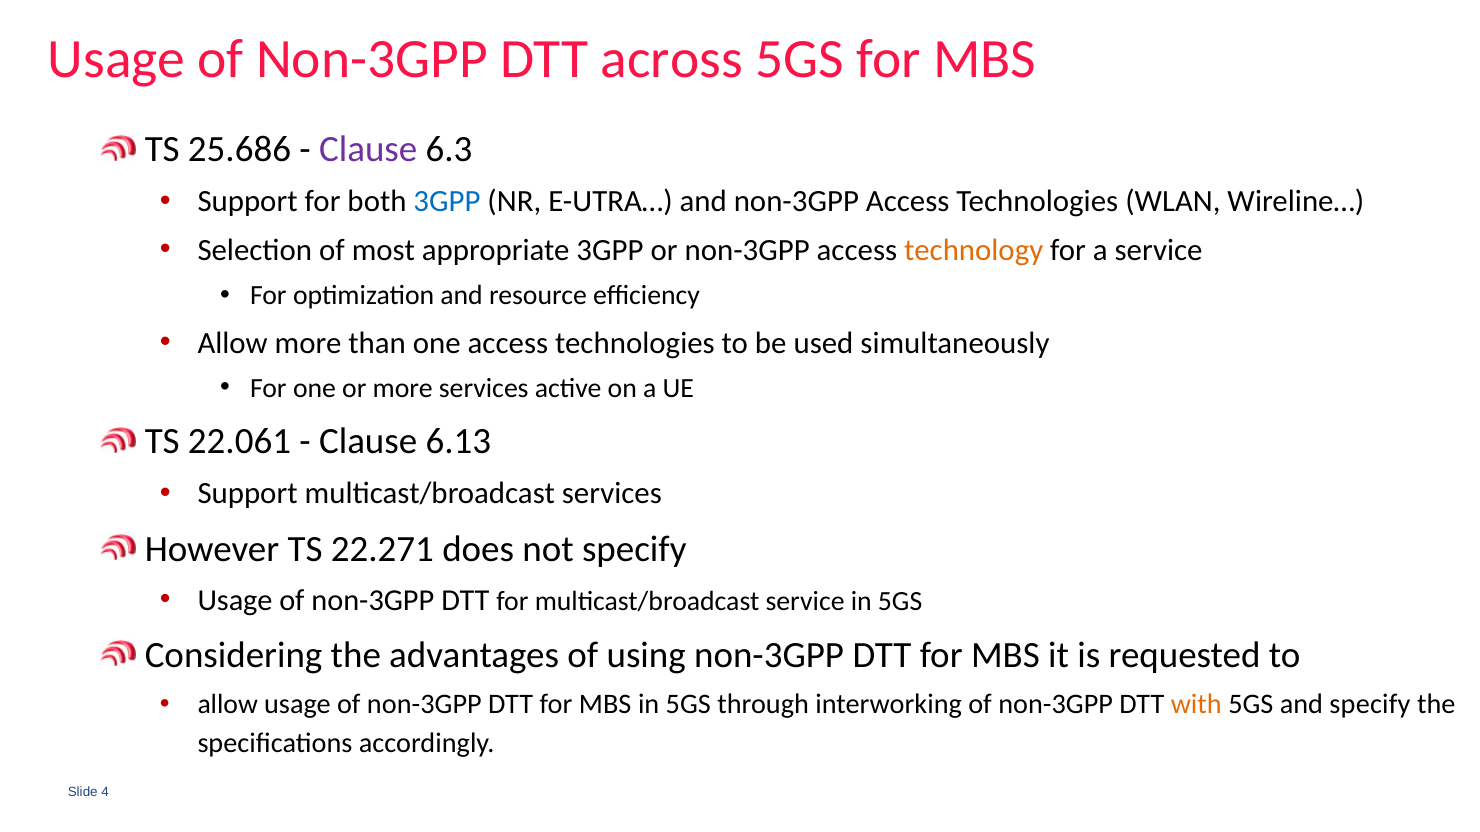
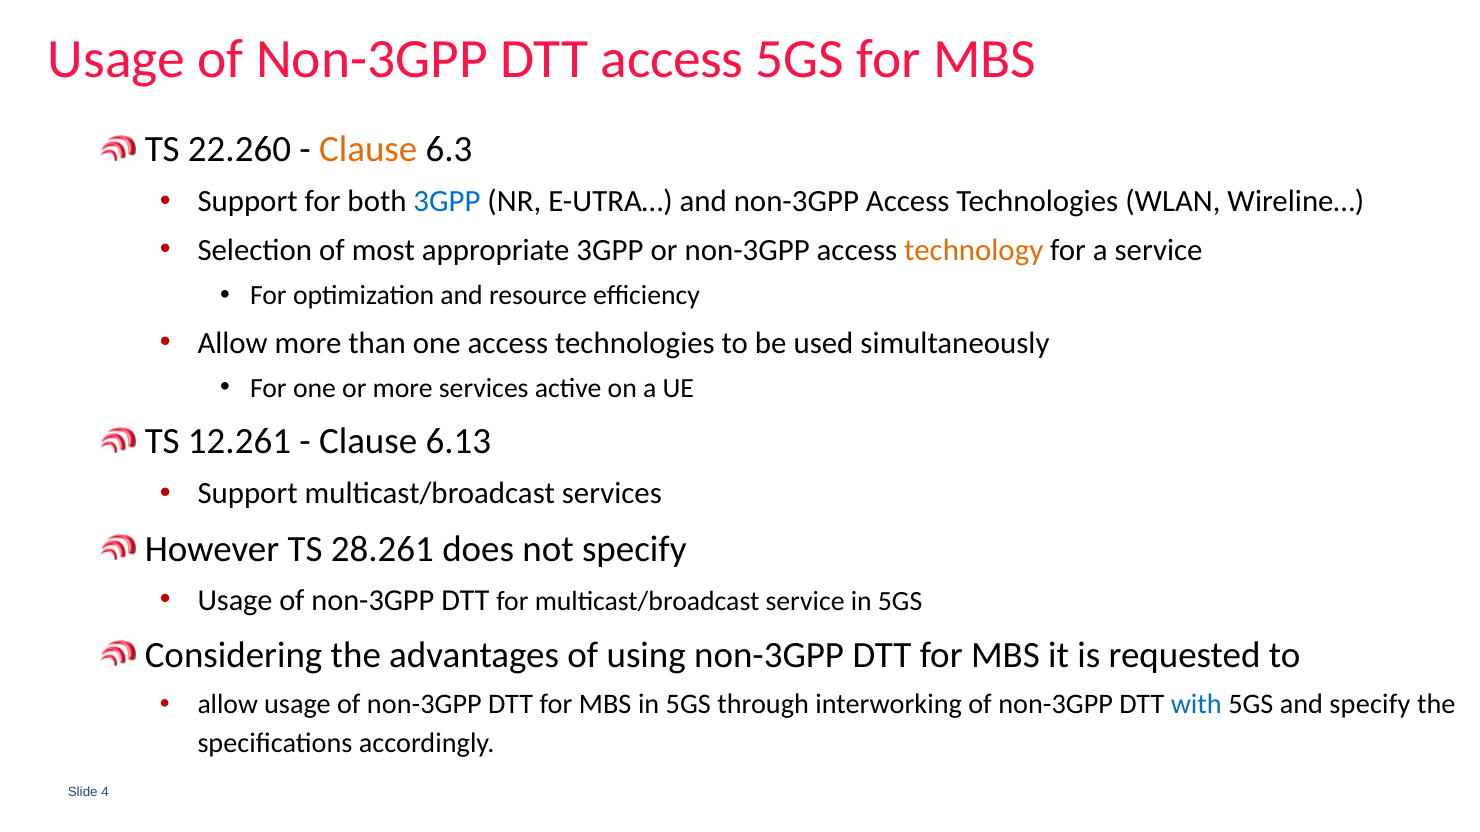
DTT across: across -> access (672, 59)
25.686: 25.686 -> 22.260 (239, 150)
Clause colour: purple -> orange (368, 150)
22.061: 22.061 -> 12.261 (239, 442)
22.271: 22.271 -> 28.261 (382, 549)
with colour: orange -> blue (1196, 705)
